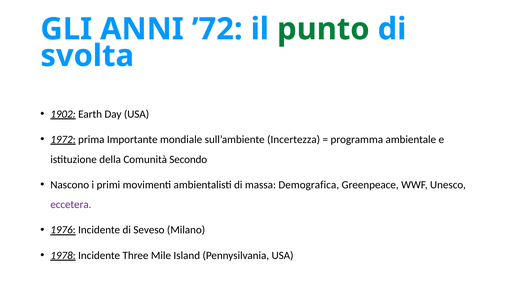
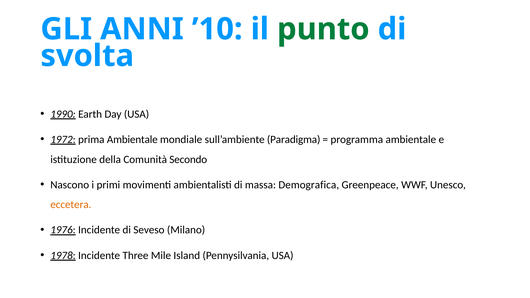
’72: ’72 -> ’10 (217, 29)
1902: 1902 -> 1990 (63, 114)
prima Importante: Importante -> Ambientale (132, 140)
Incertezza: Incertezza -> Paradigma (294, 140)
eccetera colour: purple -> orange (71, 205)
